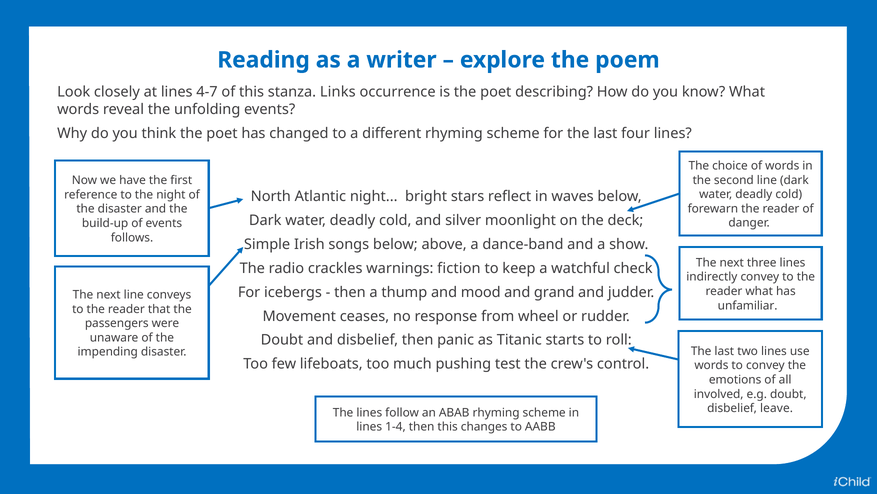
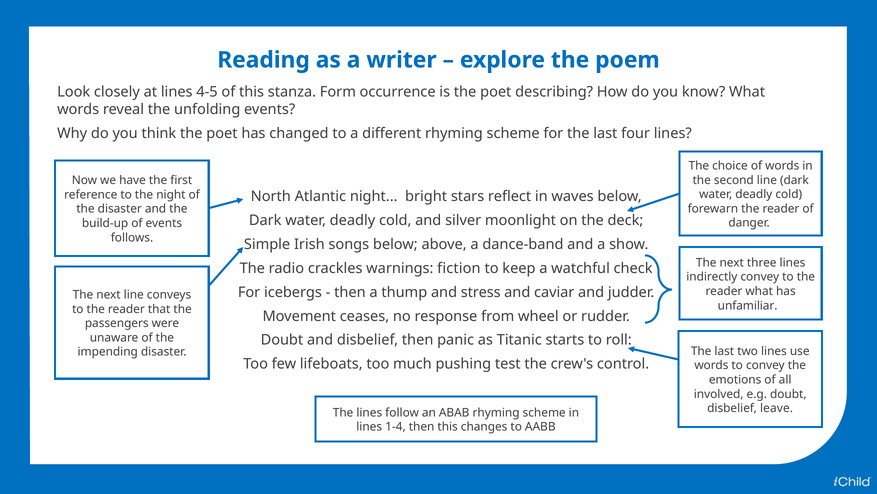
4-7: 4-7 -> 4-5 (207, 92)
Links: Links -> Form (338, 92)
mood: mood -> stress (481, 292)
grand: grand -> caviar (554, 292)
